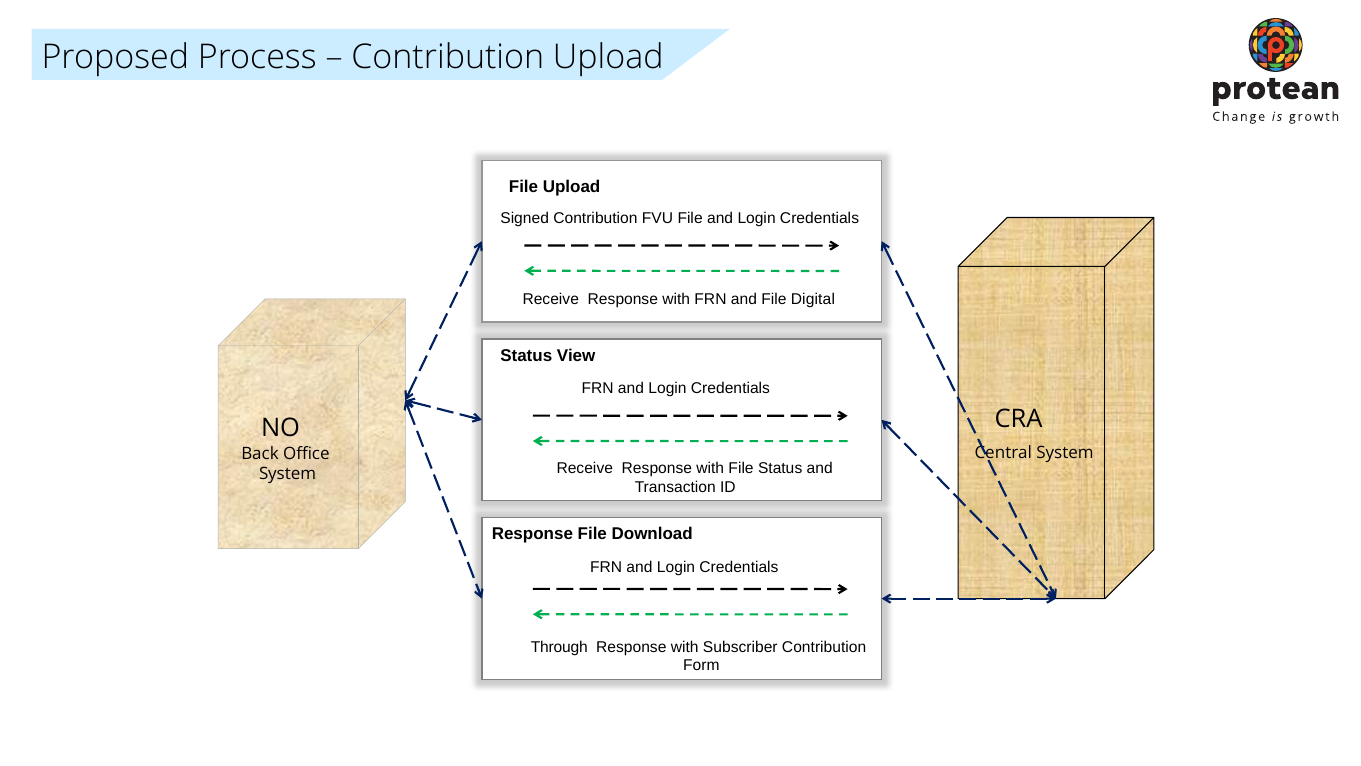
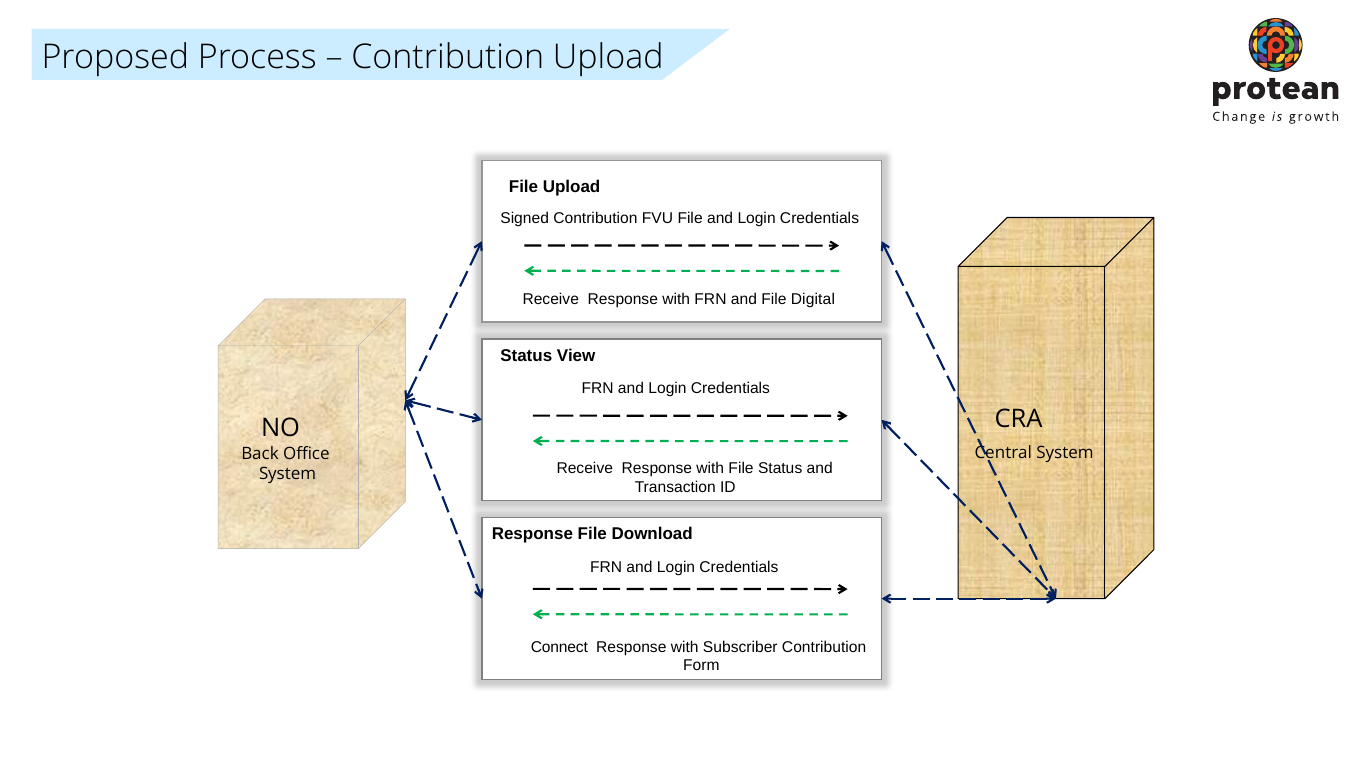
Through: Through -> Connect (559, 647)
